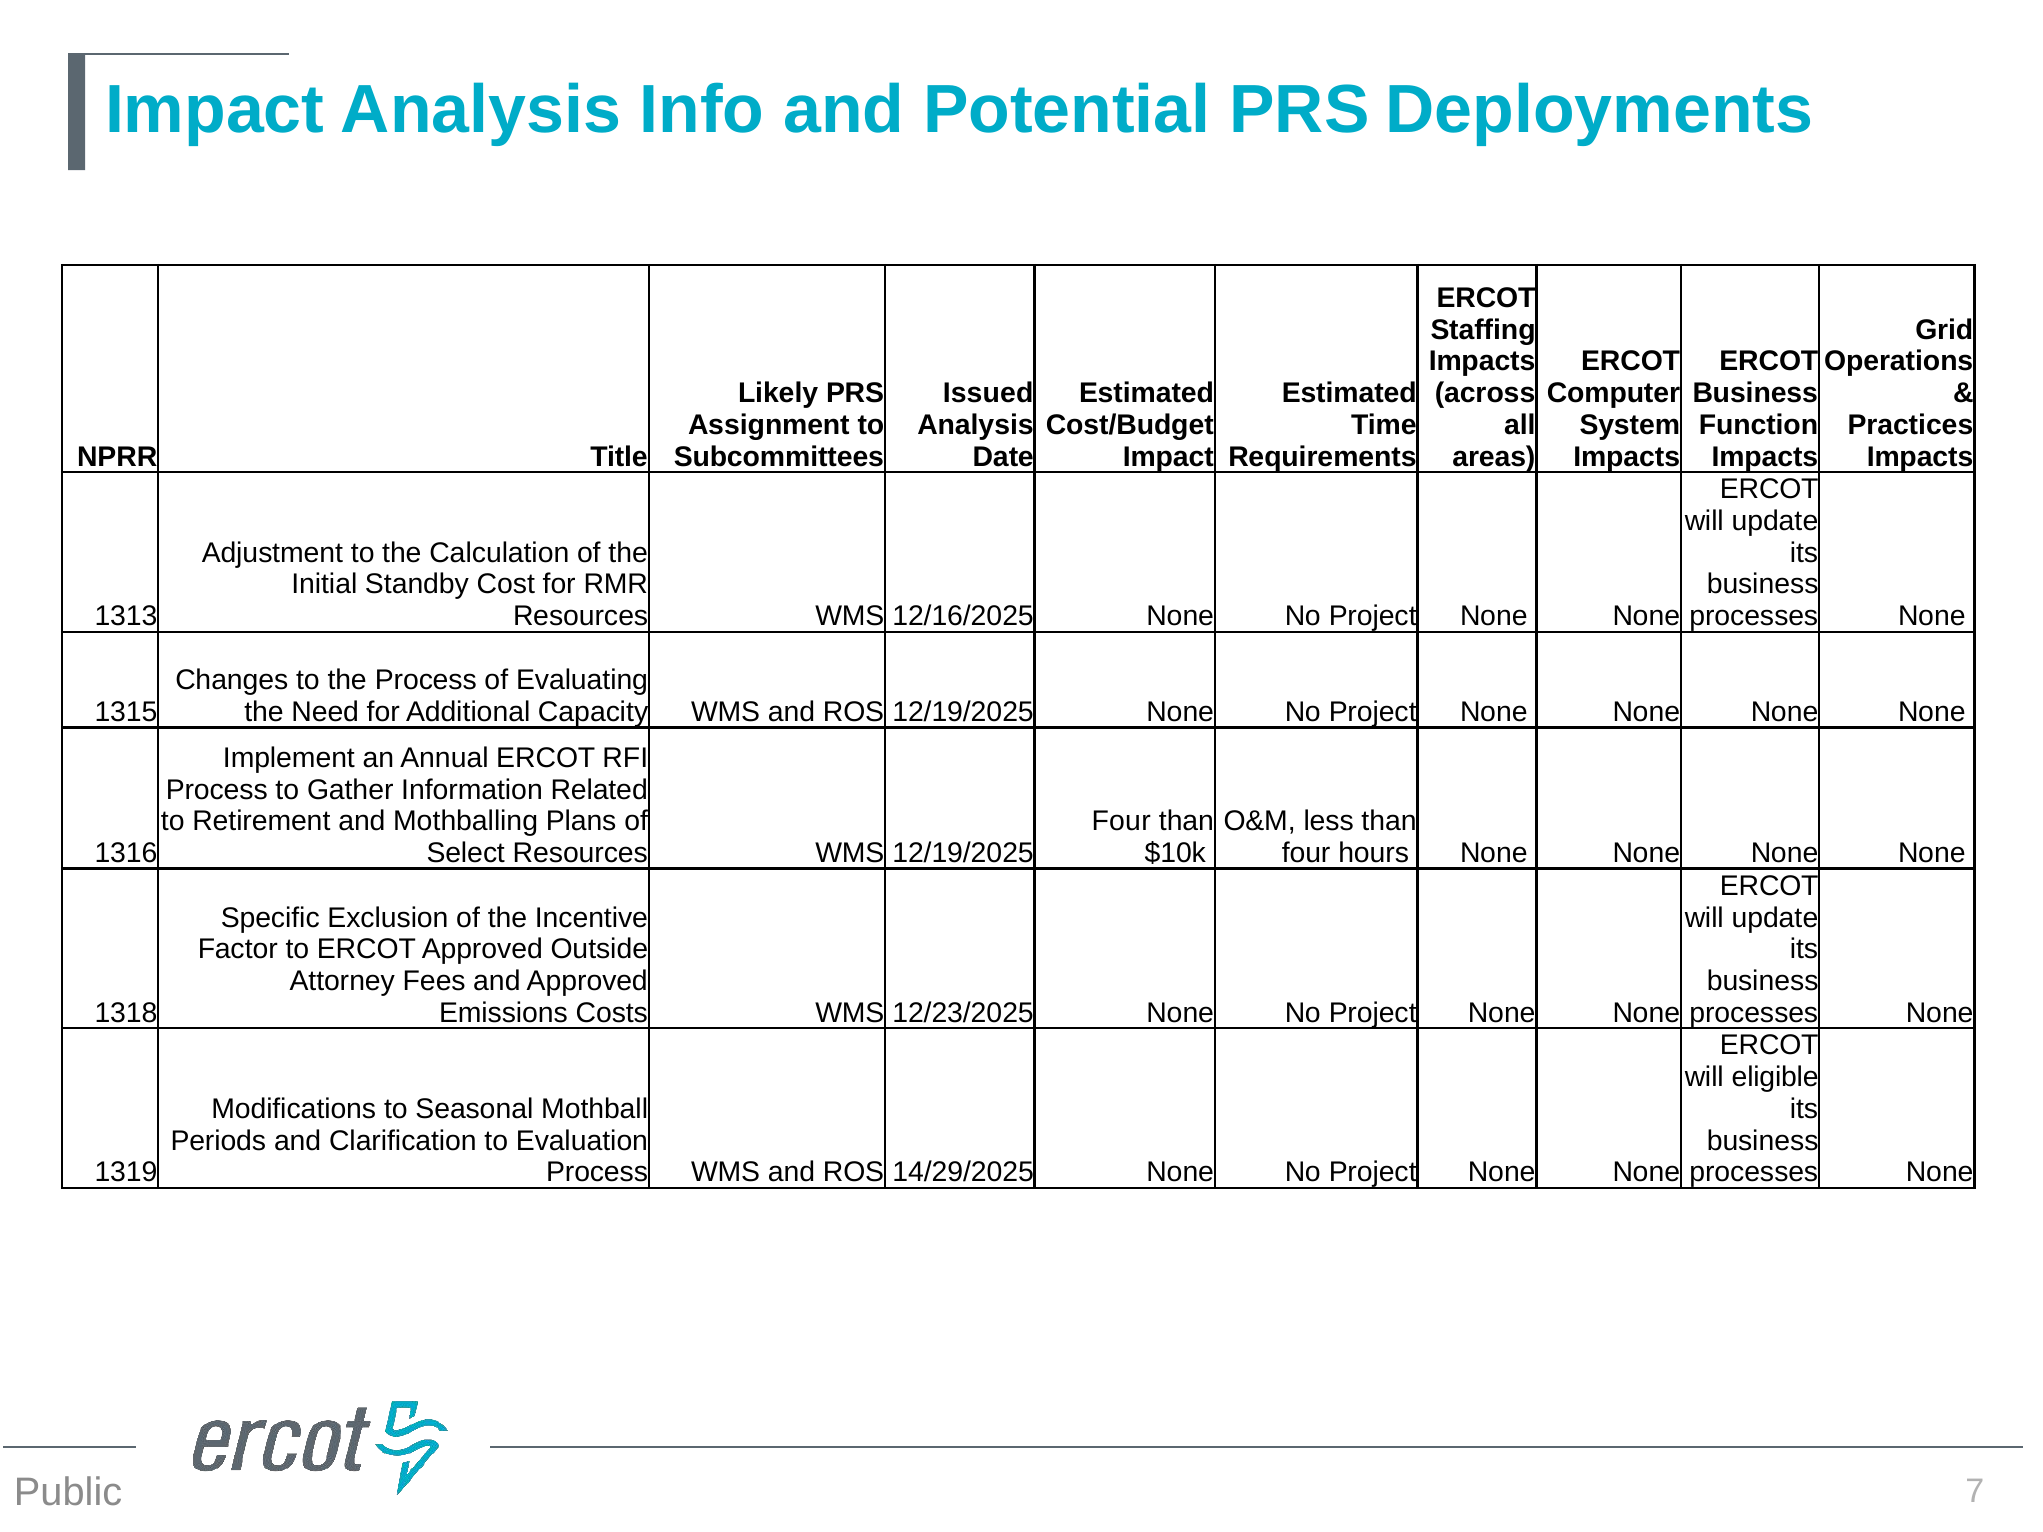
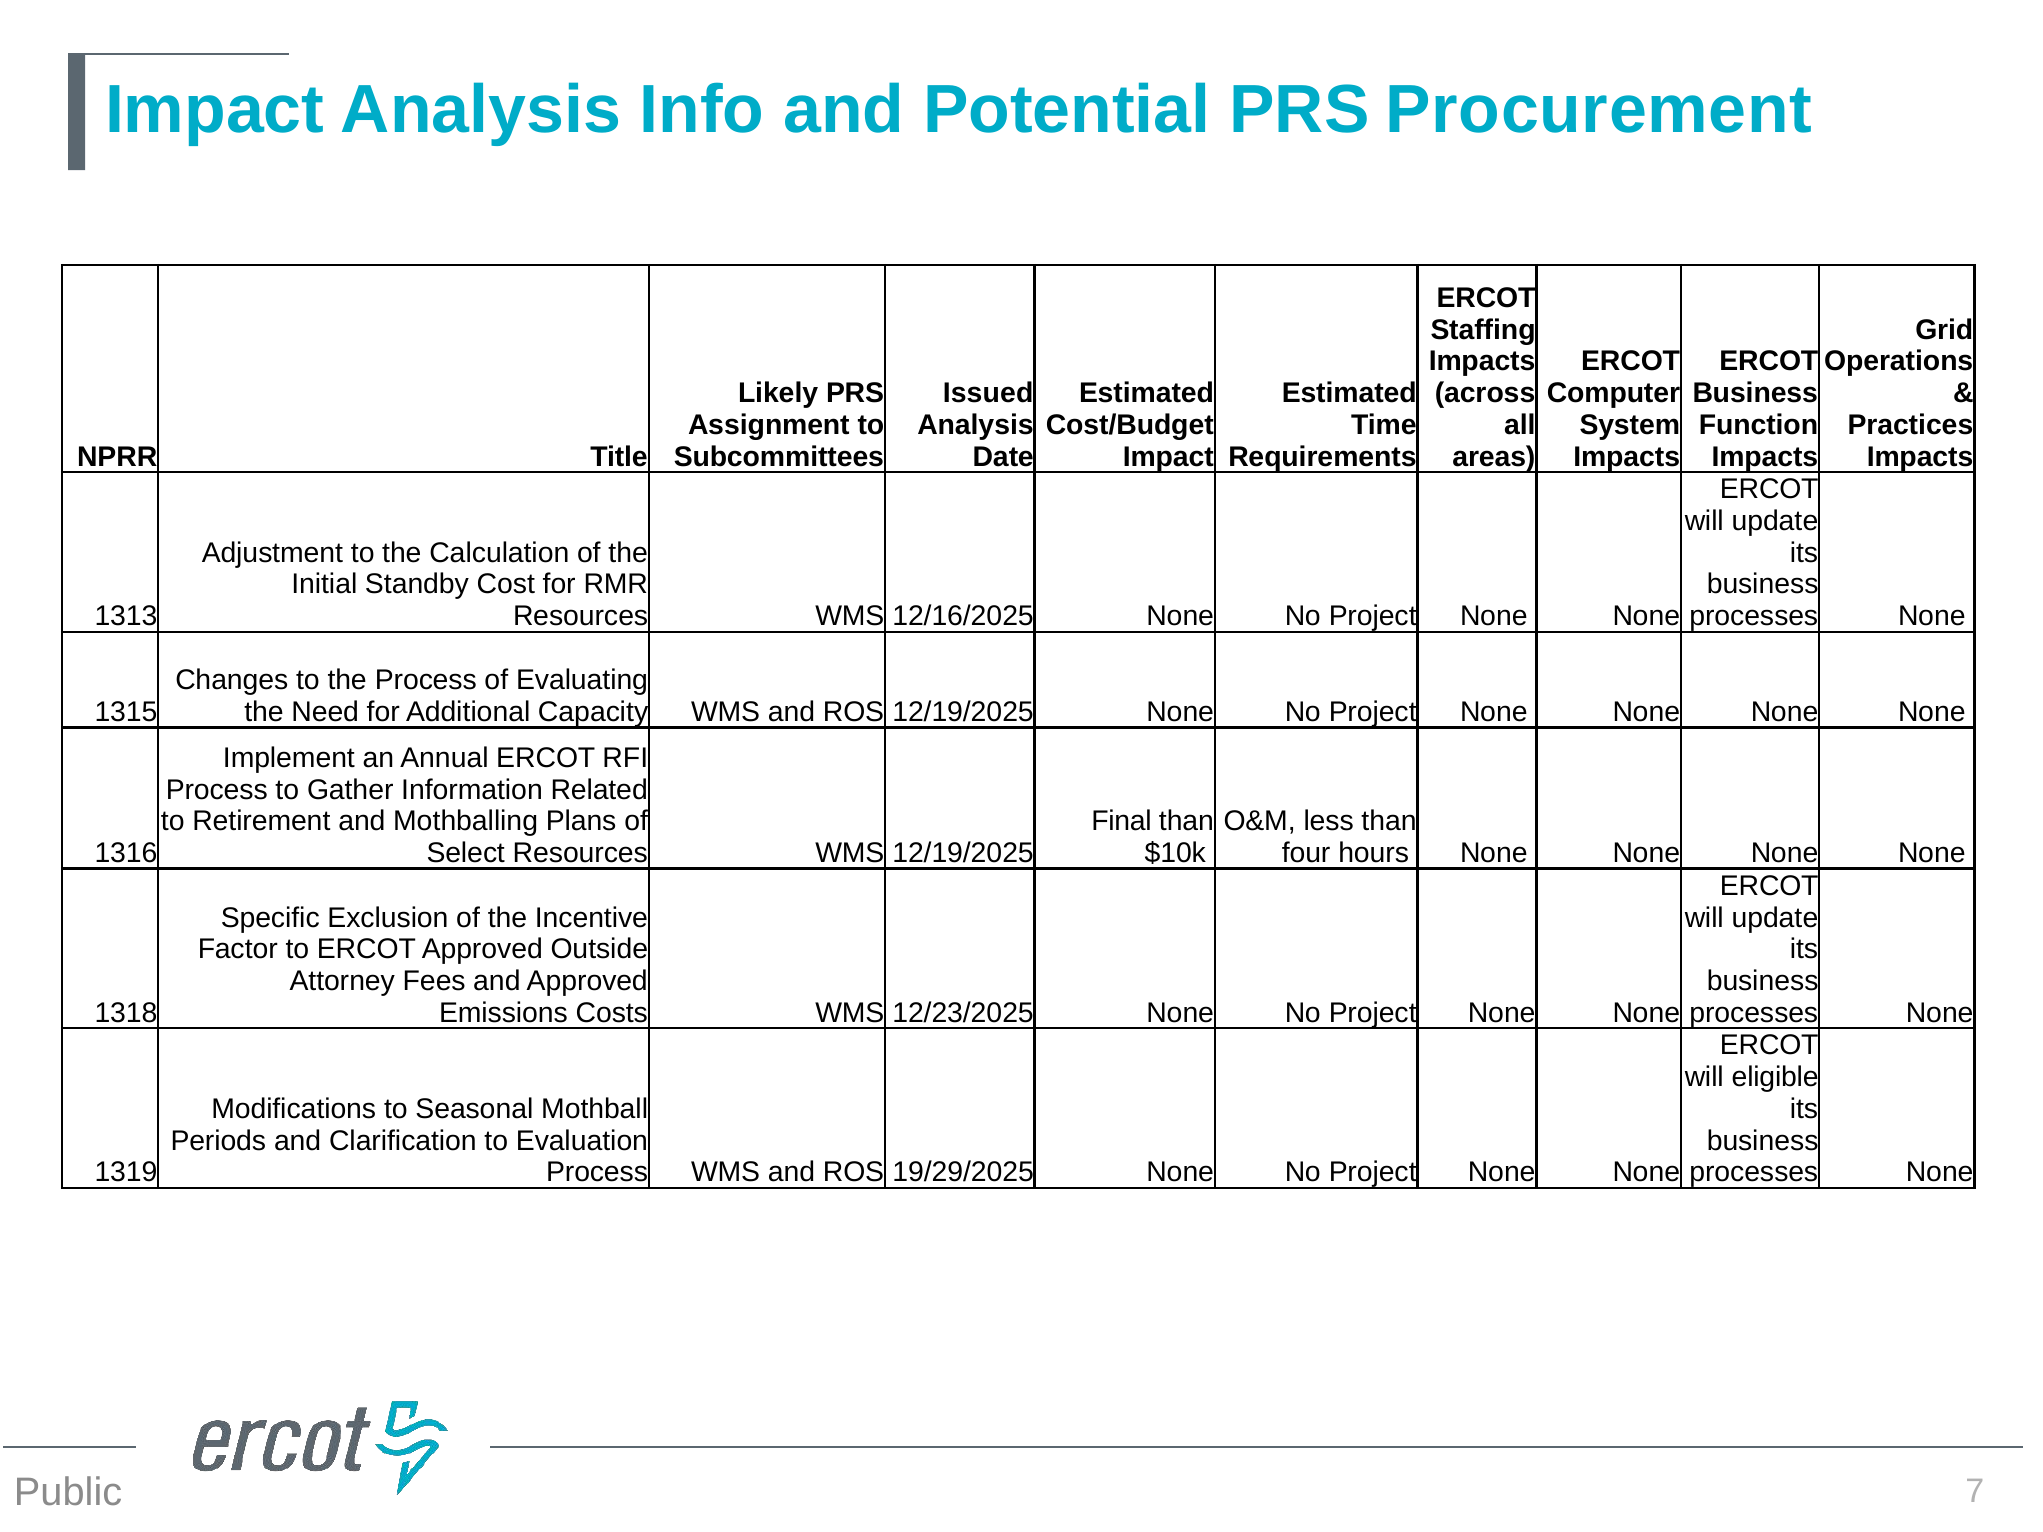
Deployments: Deployments -> Procurement (1599, 110)
Four: Four -> Final (1121, 822)
14/29/2025: 14/29/2025 -> 19/29/2025 (963, 1173)
